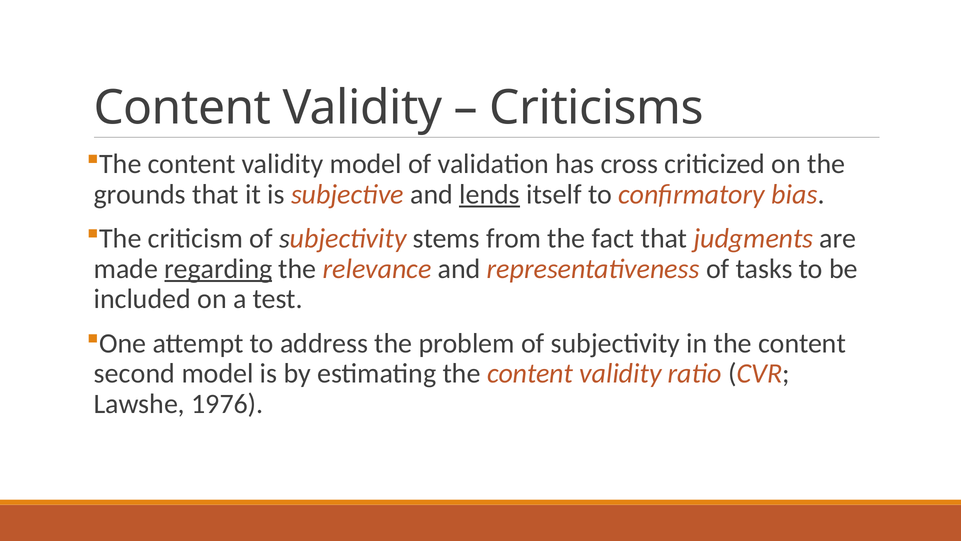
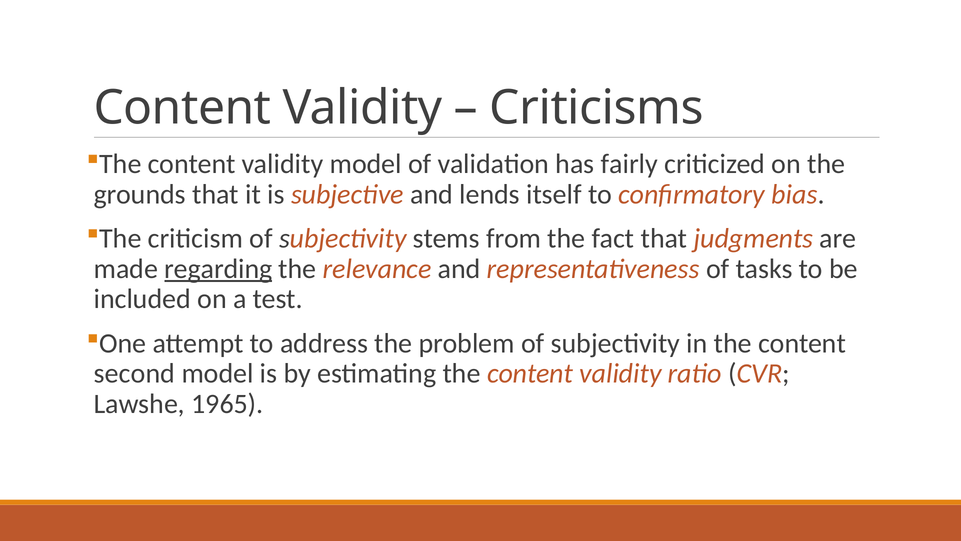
cross: cross -> fairly (629, 164)
lends underline: present -> none (490, 194)
1976: 1976 -> 1965 (227, 404)
